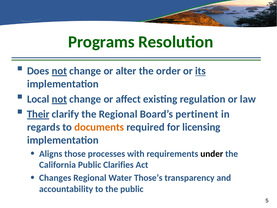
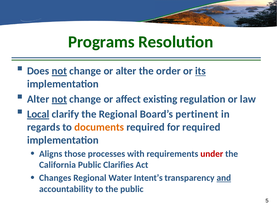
Local: Local -> Alter (38, 99)
Their: Their -> Local (38, 114)
for licensing: licensing -> required (201, 127)
under colour: black -> red (212, 154)
Those’s: Those’s -> Intent’s (148, 178)
and underline: none -> present (224, 178)
